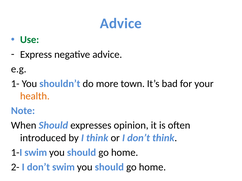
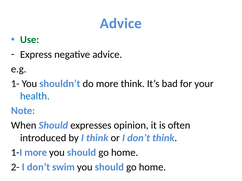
more town: town -> think (133, 84)
health colour: orange -> blue (35, 96)
1-I swim: swim -> more (36, 153)
